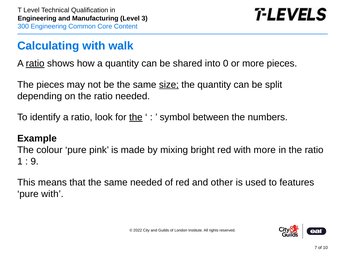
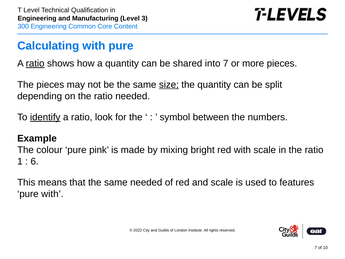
with walk: walk -> pure (121, 46)
into 0: 0 -> 7 (226, 63)
identify underline: none -> present (45, 117)
the underline: present -> none (136, 117)
with more: more -> scale (265, 150)
9: 9 -> 6 (35, 161)
and other: other -> scale (222, 182)
